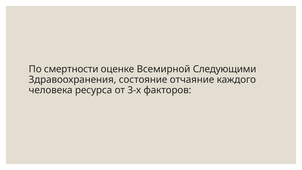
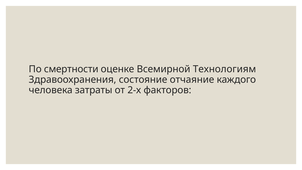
Следующими: Следующими -> Технологиям (224, 69)
ресурса: ресурса -> затраты (94, 90)
3-х: 3-х -> 2-х (134, 90)
